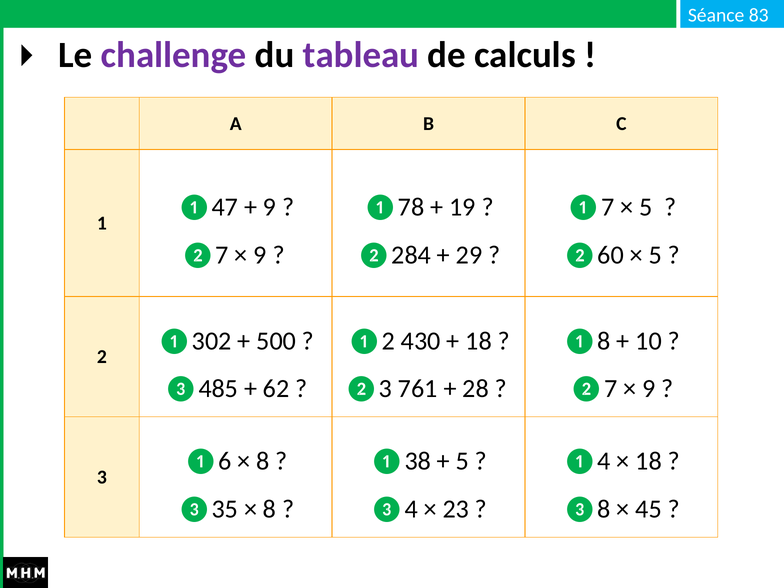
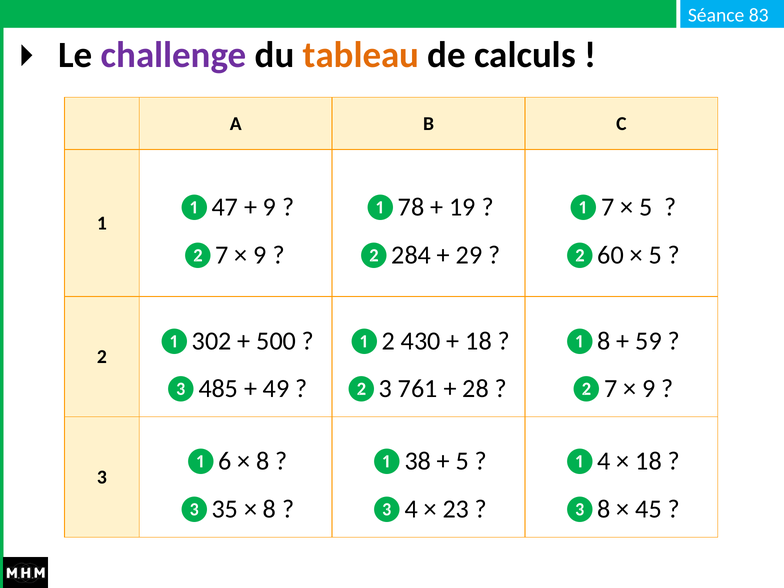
tableau colour: purple -> orange (361, 55)
10: 10 -> 59 (649, 341)
62: 62 -> 49 (276, 389)
